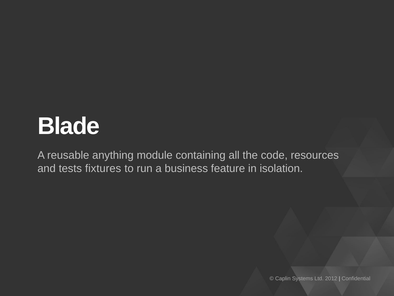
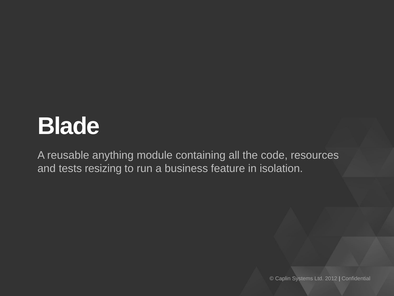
fixtures: fixtures -> resizing (103, 168)
